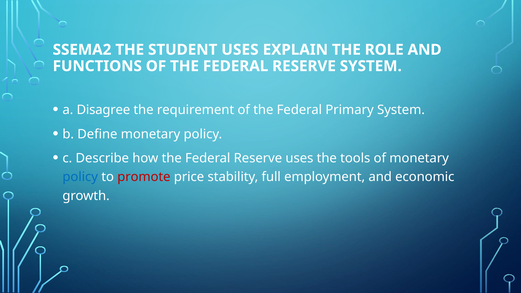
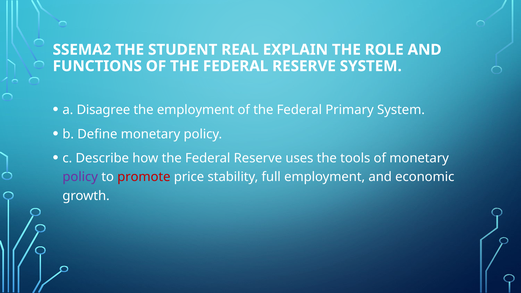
STUDENT USES: USES -> REAL (240, 50)
the requirement: requirement -> employment (196, 110)
policy colour: blue -> purple (80, 177)
